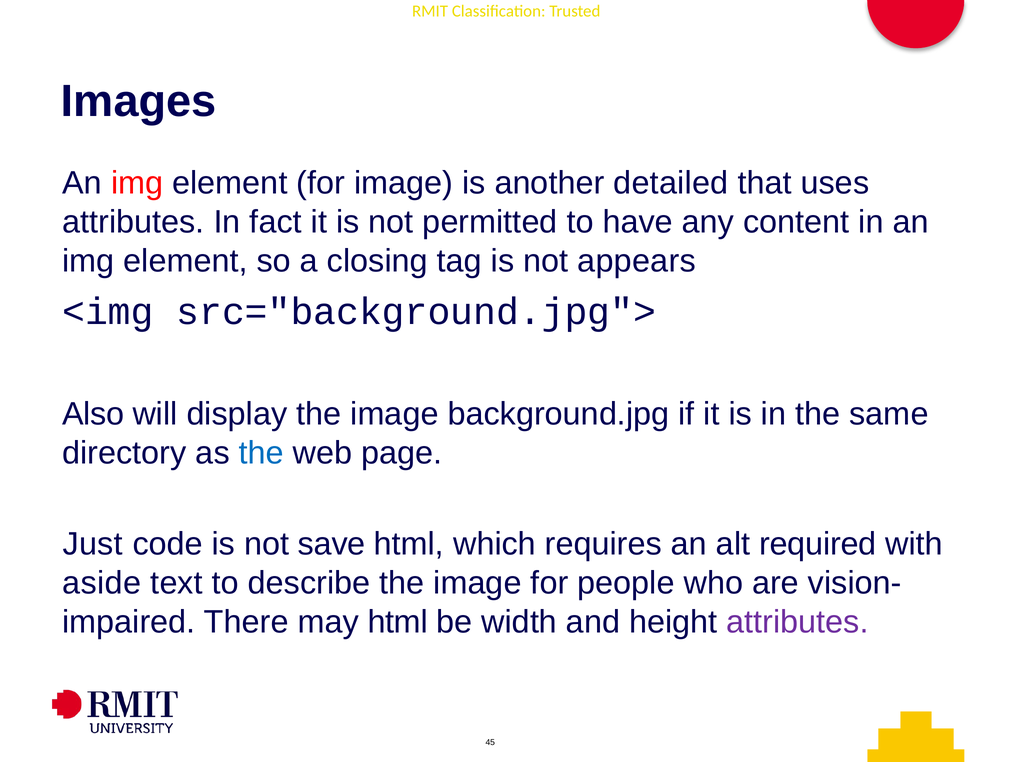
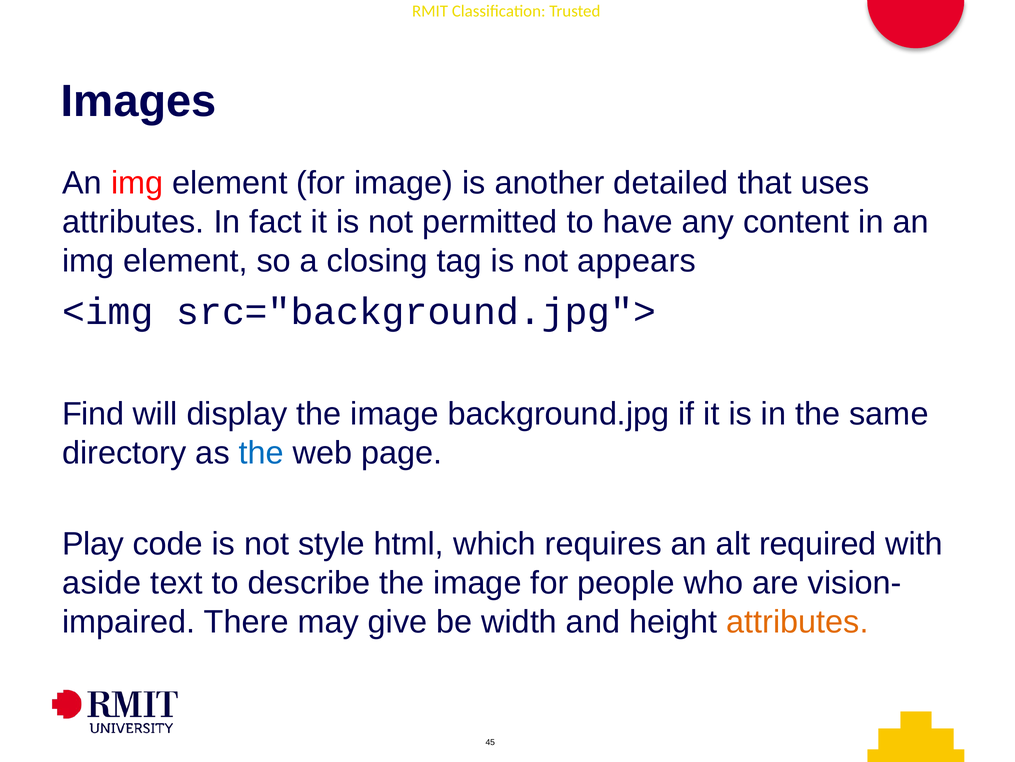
Also: Also -> Find (93, 414)
Just: Just -> Play (93, 544)
save: save -> style (332, 544)
may html: html -> give (398, 622)
attributes colour: purple -> orange (797, 622)
